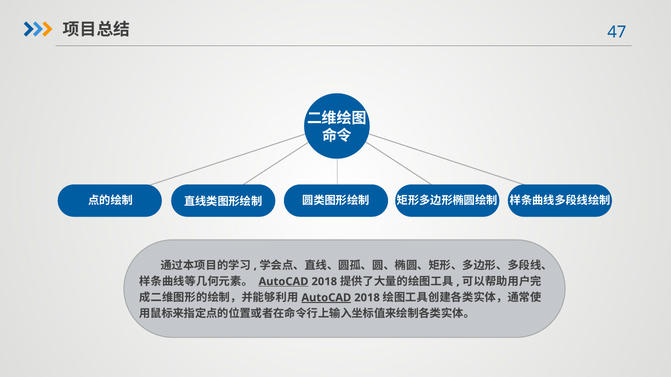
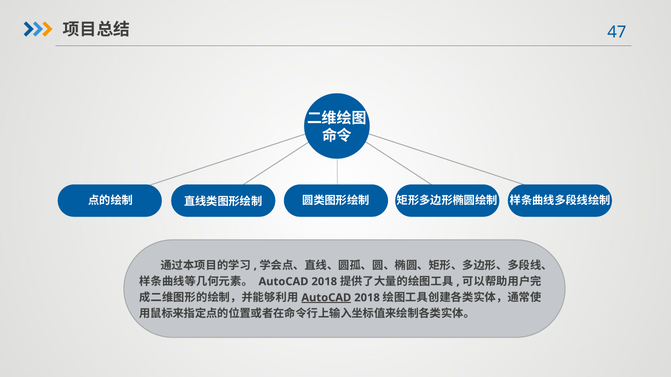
AutoCAD underline: present -> none (283, 282)
